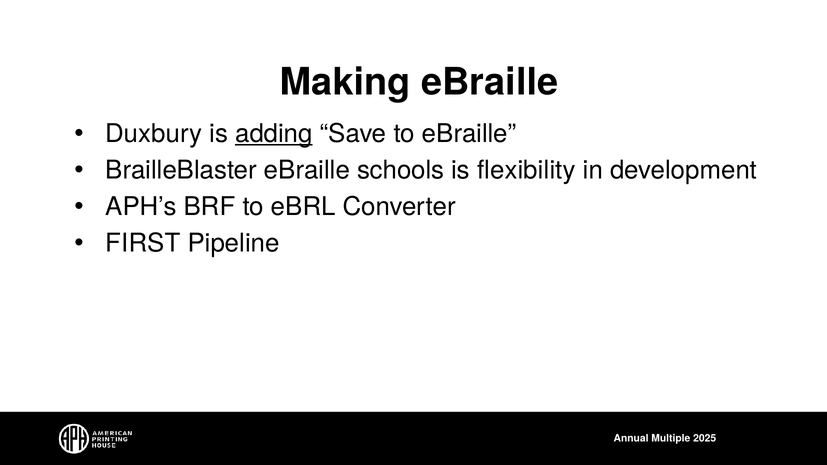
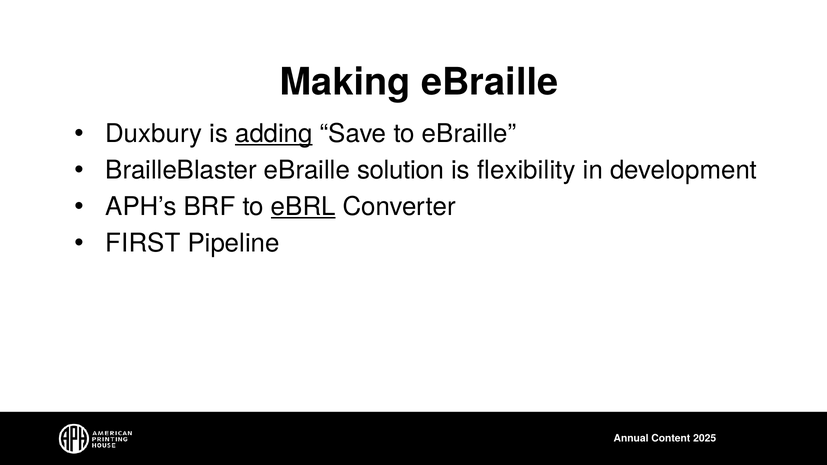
schools: schools -> solution (401, 170)
eBRL underline: none -> present (303, 207)
Multiple: Multiple -> Content (671, 438)
